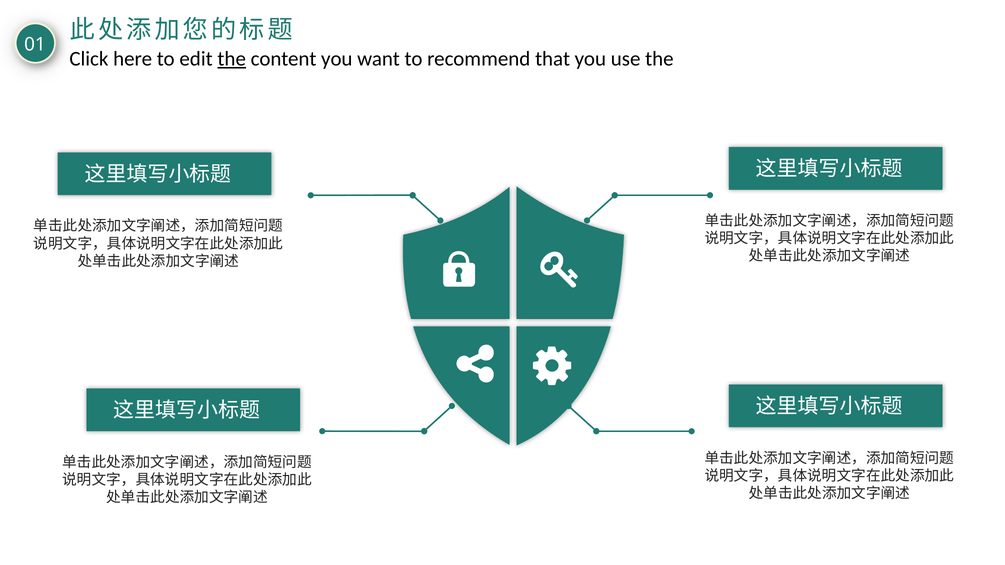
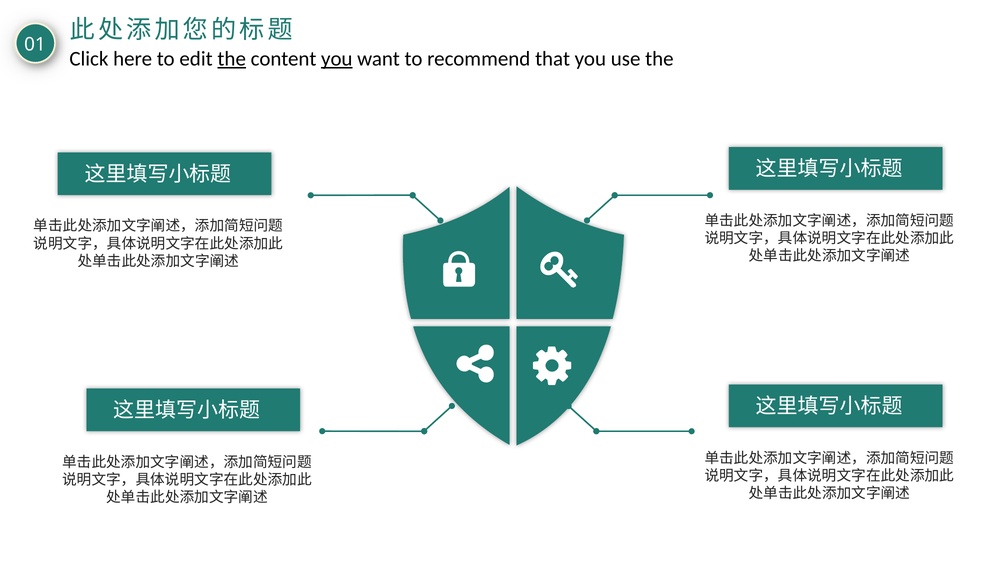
you underline: none -> present (337, 59)
